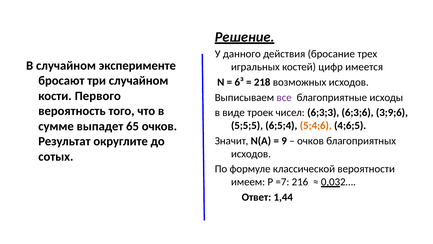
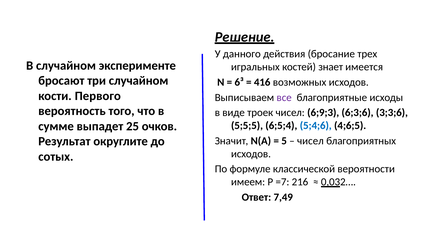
цифр: цифр -> знает (331, 67)
218: 218 -> 416 (262, 82)
6;3;3: 6;3;3 -> 6;9;3 (323, 112)
3;9;6: 3;9;6 -> 3;3;6 (392, 112)
65: 65 -> 25 (133, 126)
5;4;6 colour: orange -> blue (316, 125)
9: 9 -> 5 (284, 141)
очков: очков -> чисел (310, 141)
1,44: 1,44 -> 7,49 (283, 197)
